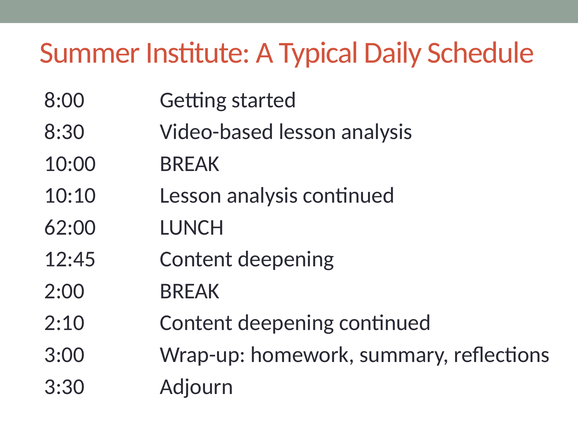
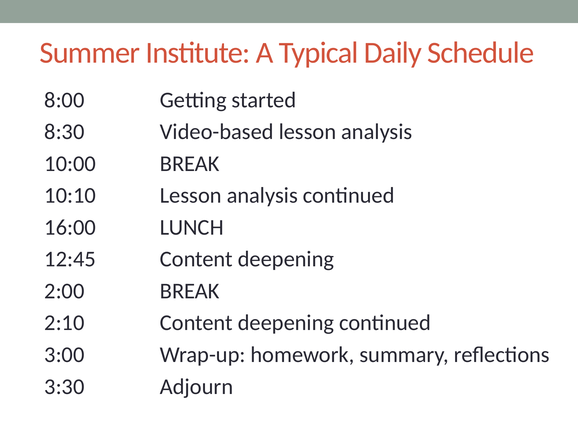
62:00: 62:00 -> 16:00 (70, 227)
